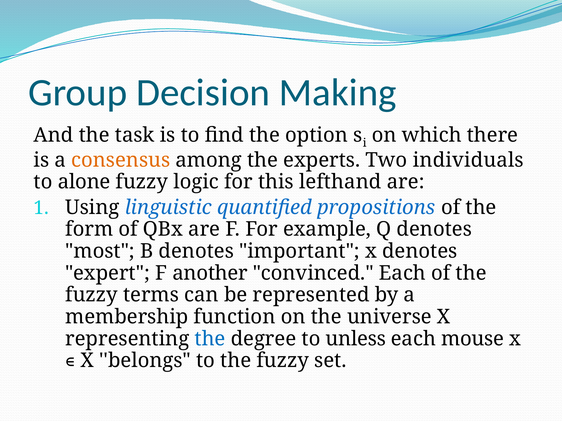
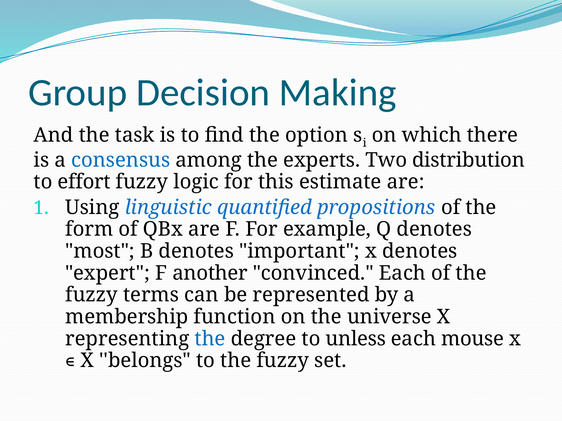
consensus colour: orange -> blue (121, 160)
individuals: individuals -> distribution (468, 160)
alone: alone -> effort (84, 182)
lefthand: lefthand -> estimate (340, 182)
